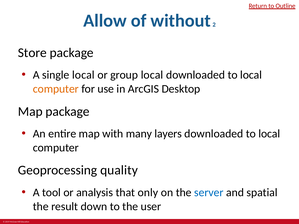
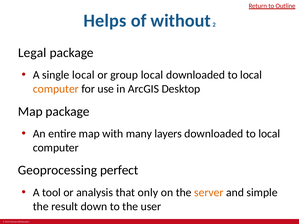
Allow: Allow -> Helps (105, 21)
Store: Store -> Legal (32, 53)
quality: quality -> perfect (119, 170)
server colour: blue -> orange (209, 193)
spatial: spatial -> simple (262, 193)
